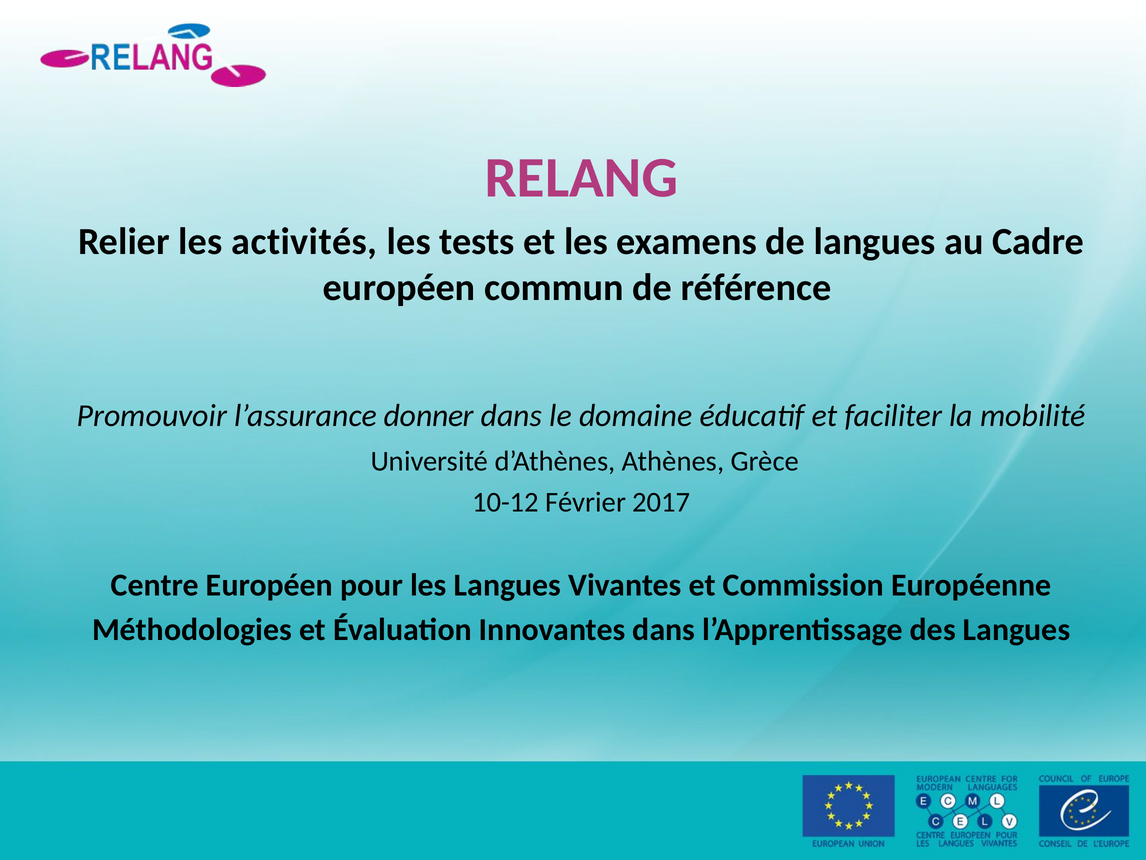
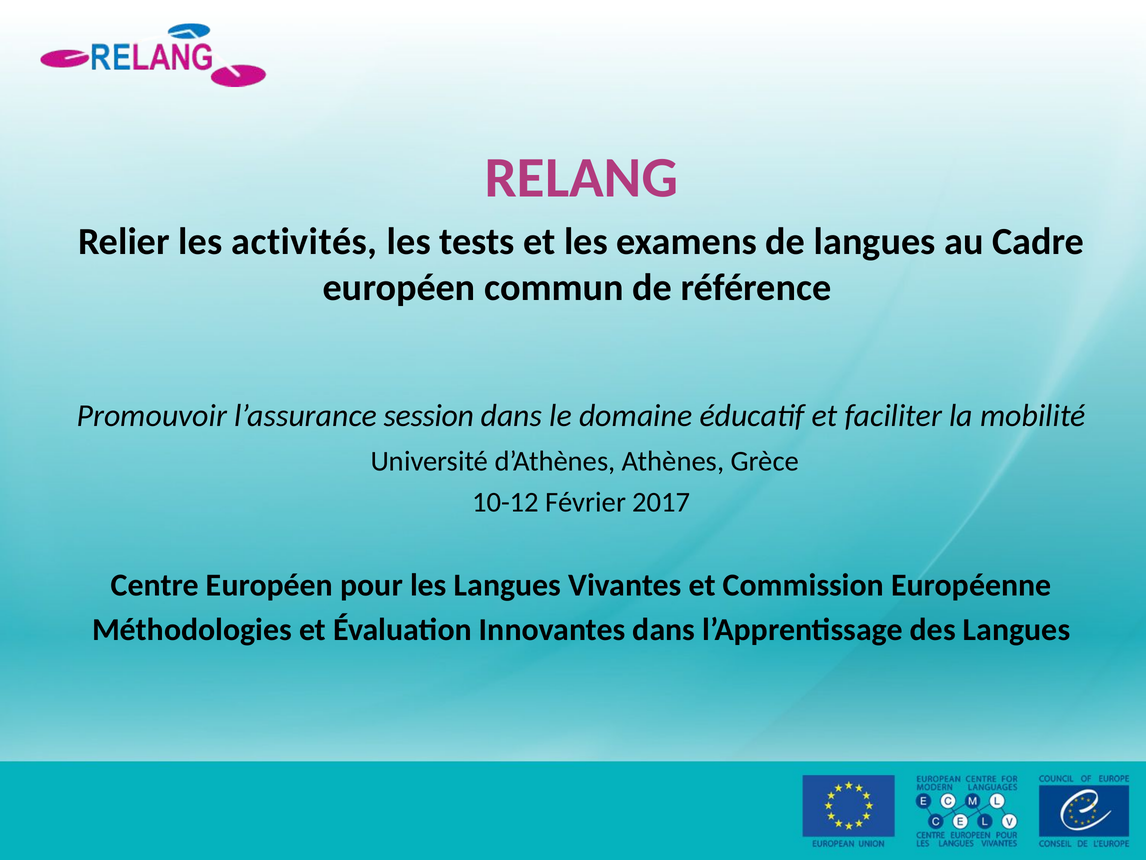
donner: donner -> session (429, 415)
